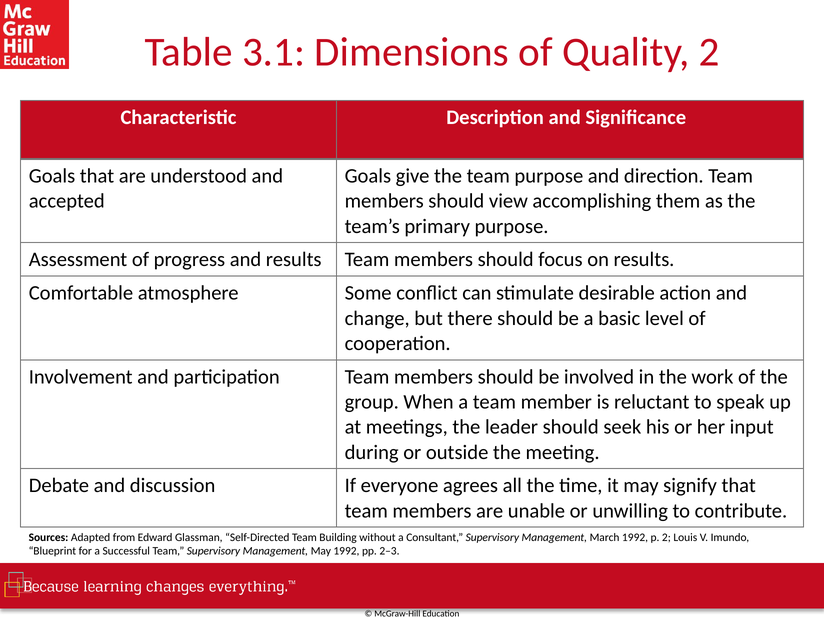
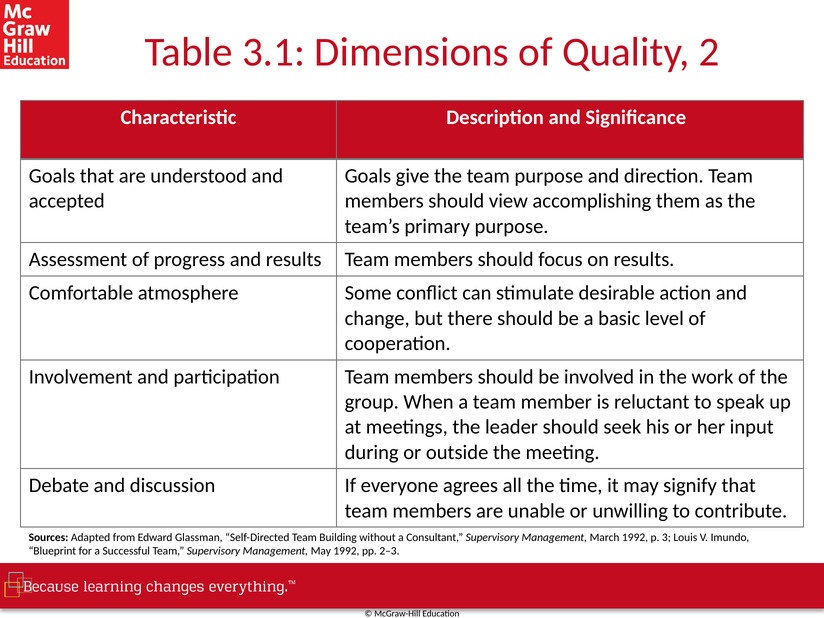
p 2: 2 -> 3 (666, 537)
